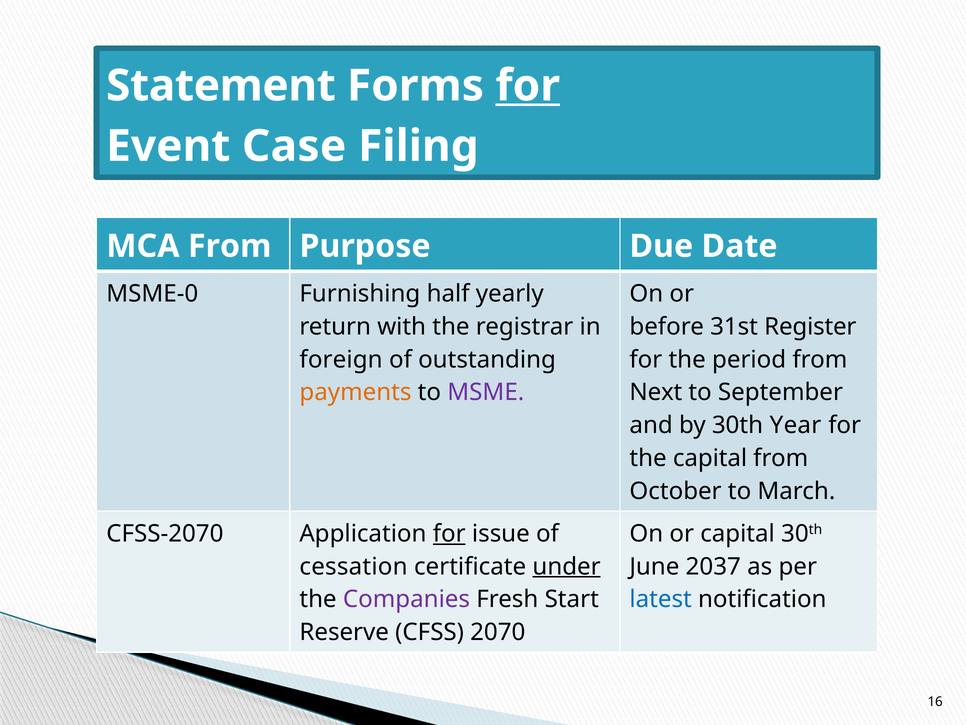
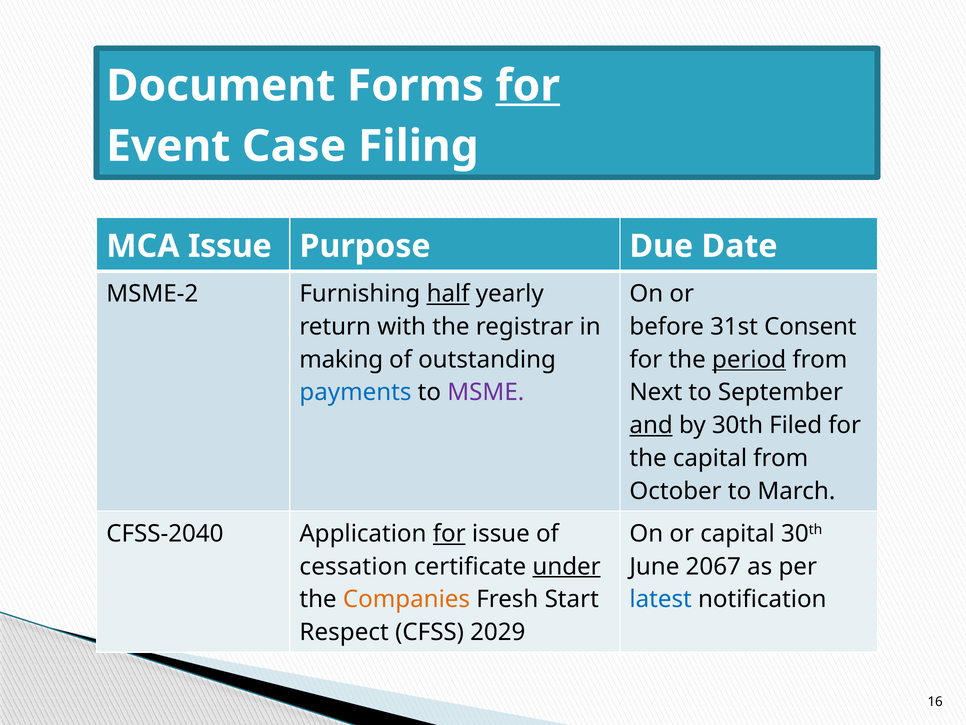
Statement: Statement -> Document (221, 86)
MCA From: From -> Issue (230, 246)
MSME-0: MSME-0 -> MSME-2 (152, 294)
half underline: none -> present (448, 294)
Register: Register -> Consent (810, 326)
foreign: foreign -> making (341, 359)
period underline: none -> present (749, 359)
payments colour: orange -> blue (355, 392)
and underline: none -> present (651, 425)
Year: Year -> Filed (796, 425)
CFSS-2070: CFSS-2070 -> CFSS-2040 (165, 533)
2037: 2037 -> 2067 (713, 566)
Companies colour: purple -> orange (406, 599)
Reserve: Reserve -> Respect (344, 632)
2070: 2070 -> 2029 (498, 632)
